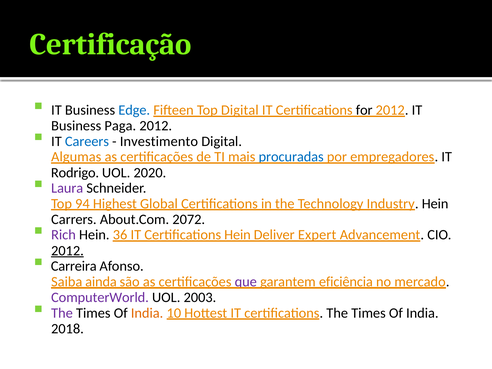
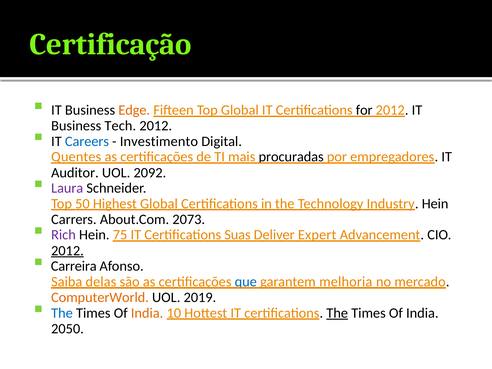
Edge colour: blue -> orange (134, 110)
Top Digital: Digital -> Global (240, 110)
Paga: Paga -> Tech (120, 126)
Algumas: Algumas -> Quentes (76, 157)
procuradas colour: blue -> black (291, 157)
Rodrigo: Rodrigo -> Auditor (75, 173)
2020: 2020 -> 2092 (150, 173)
94: 94 -> 50 (82, 204)
2072: 2072 -> 2073 (189, 219)
36: 36 -> 75 (120, 235)
Certifications Hein: Hein -> Suas (237, 235)
ainda: ainda -> delas (101, 282)
que colour: purple -> blue (246, 282)
eficiência: eficiência -> melhoria (346, 282)
ComputerWorld colour: purple -> orange (100, 297)
2003: 2003 -> 2019 (200, 297)
The colour: purple -> blue (62, 313)
The underline: none -> present (337, 313)
2018: 2018 -> 2050 (67, 329)
